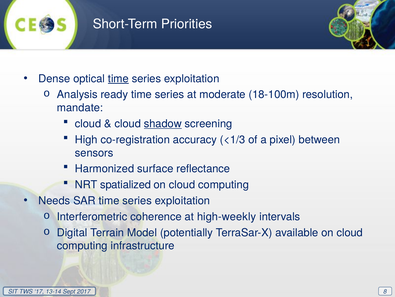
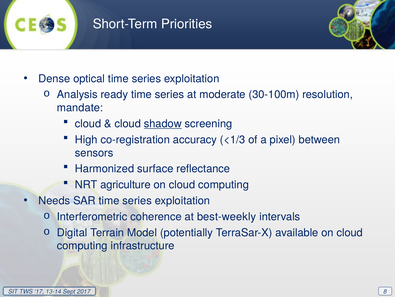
time underline: present -> none (118, 78)
18-100m: 18-100m -> 30-100m (274, 94)
spatialized: spatialized -> agriculture (126, 184)
high-weekly: high-weekly -> best-weekly (227, 216)
